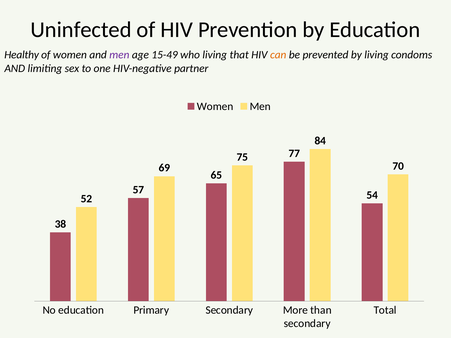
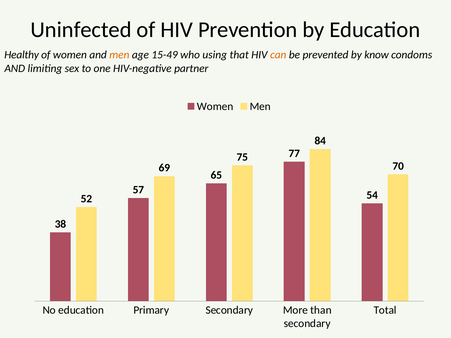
men colour: purple -> orange (119, 55)
who living: living -> using (215, 55)
by living: living -> know (377, 55)
